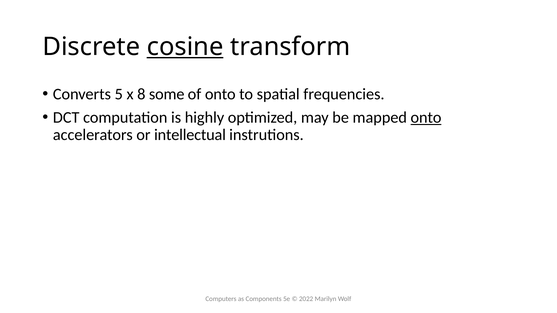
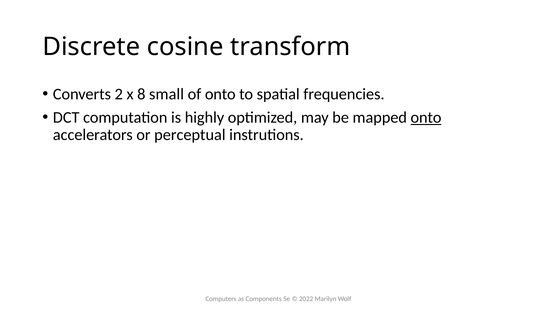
cosine underline: present -> none (185, 47)
5: 5 -> 2 (119, 94)
some: some -> small (167, 94)
intellectual: intellectual -> perceptual (190, 135)
